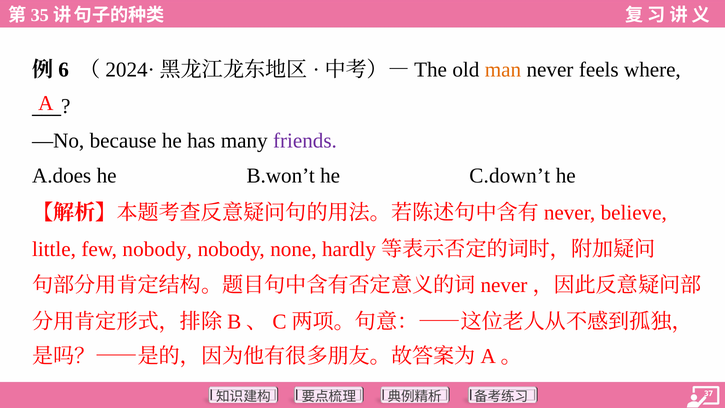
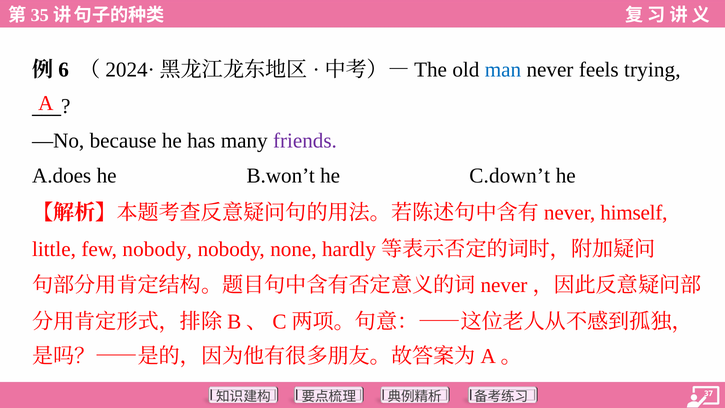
man colour: orange -> blue (503, 70)
where: where -> trying (652, 70)
believe: believe -> himself (634, 213)
